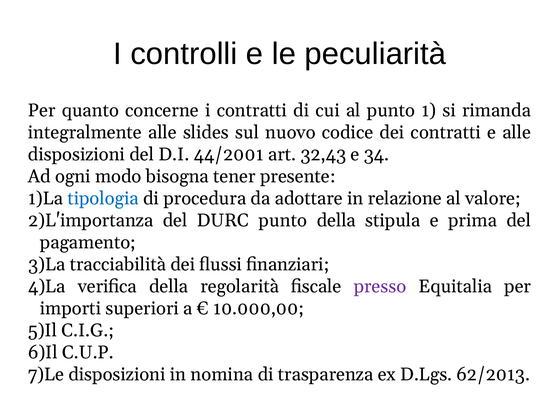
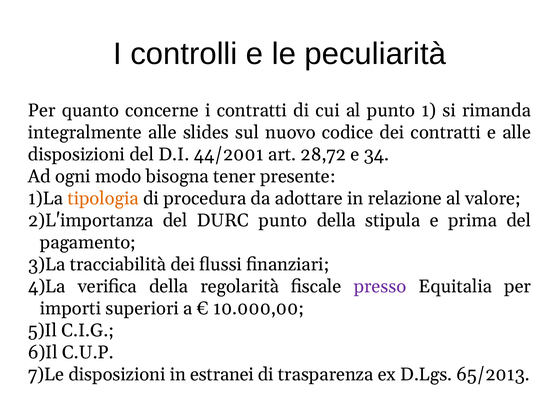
32,43: 32,43 -> 28,72 (323, 155)
tipologia colour: blue -> orange (103, 199)
nomina: nomina -> estranei (222, 375)
62/2013: 62/2013 -> 65/2013 (493, 375)
